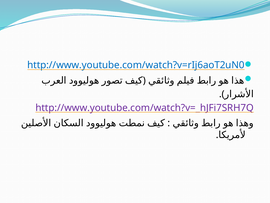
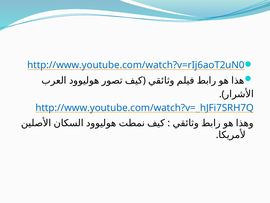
http://www.youtube.com/watch?v=_hJFi7SRH7Q colour: purple -> blue (145, 108)
